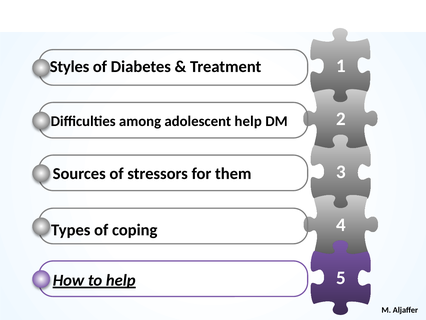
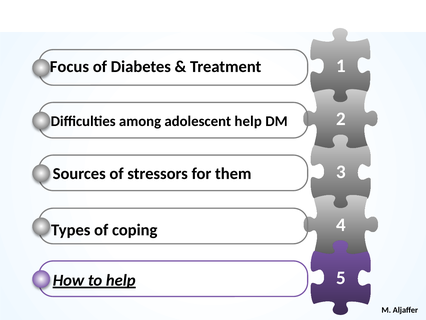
Styles: Styles -> Focus (69, 66)
